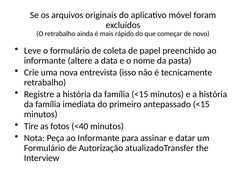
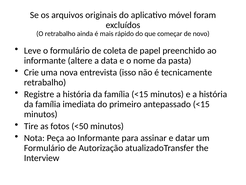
<40: <40 -> <50 (80, 126)
